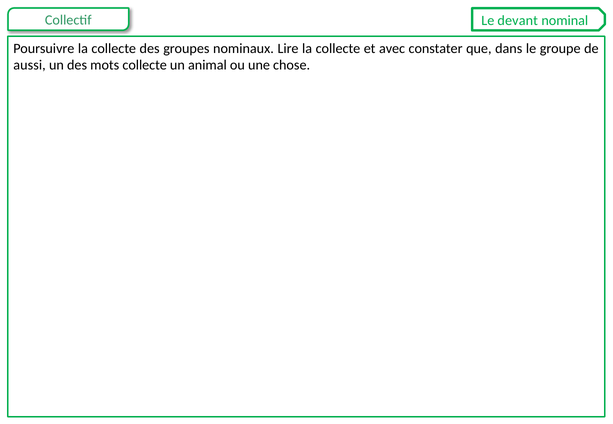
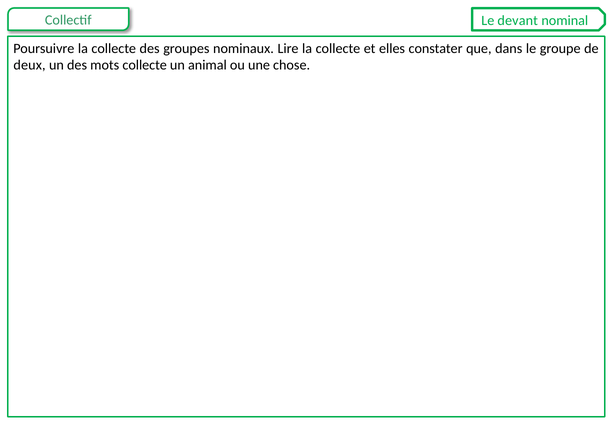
avec: avec -> elles (392, 48)
aussi: aussi -> deux (29, 65)
